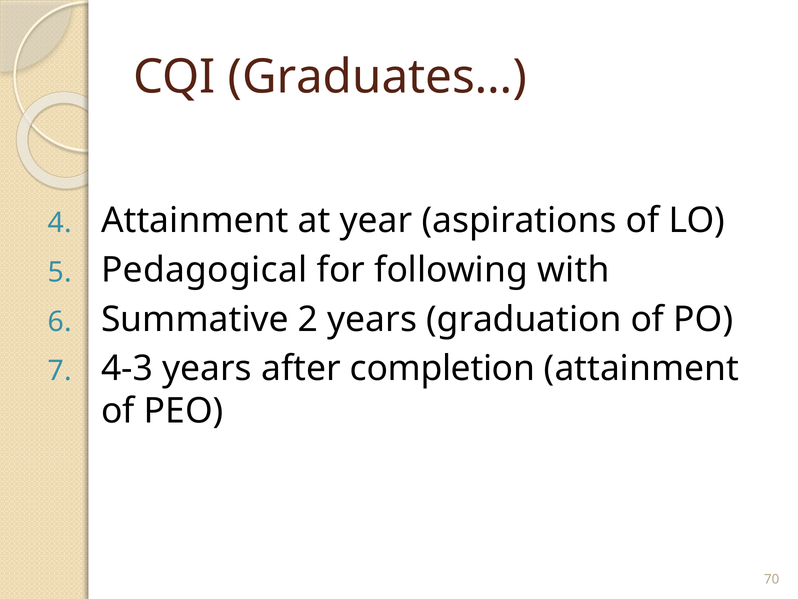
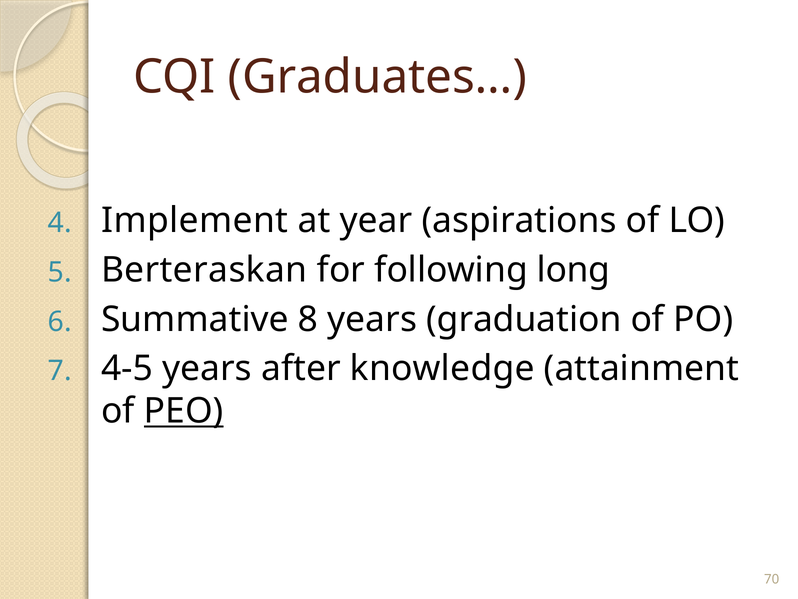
4 Attainment: Attainment -> Implement (195, 221)
Pedagogical: Pedagogical -> Berteraskan (204, 270)
with: with -> long (574, 270)
2: 2 -> 8 (308, 319)
4-3: 4-3 -> 4-5 (127, 368)
completion: completion -> knowledge (442, 368)
PEO underline: none -> present (184, 411)
